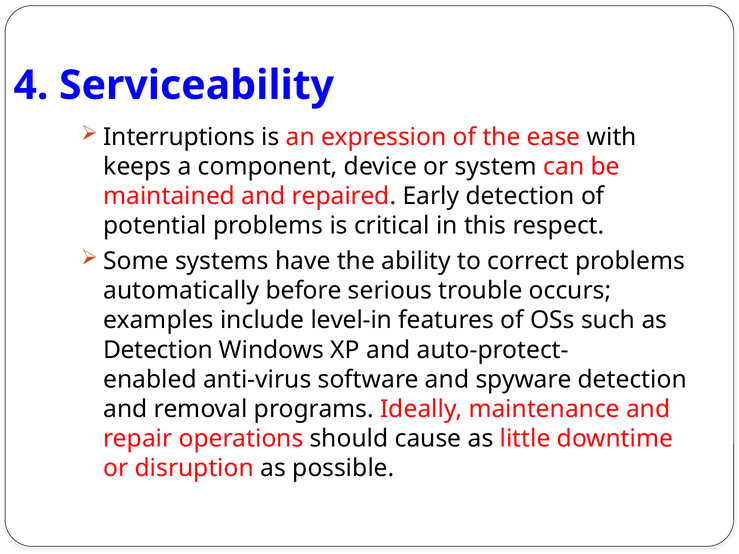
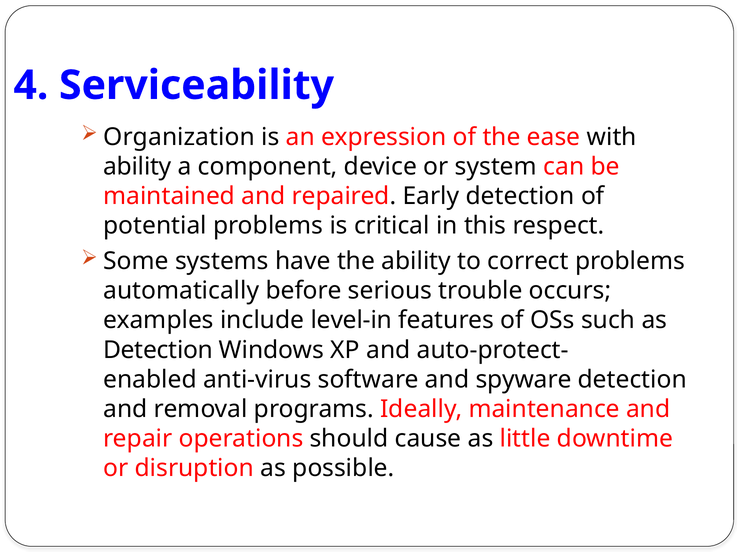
Interruptions: Interruptions -> Organization (179, 137)
keeps: keeps -> ability (137, 167)
